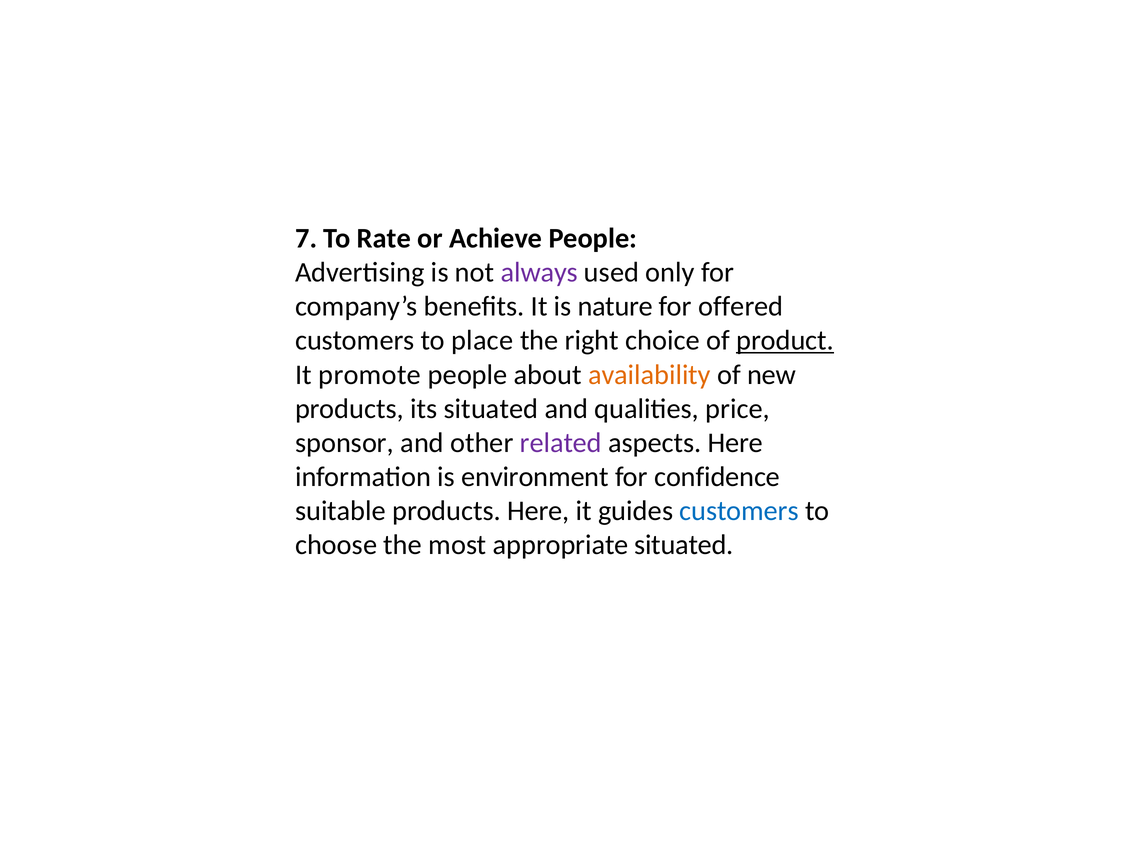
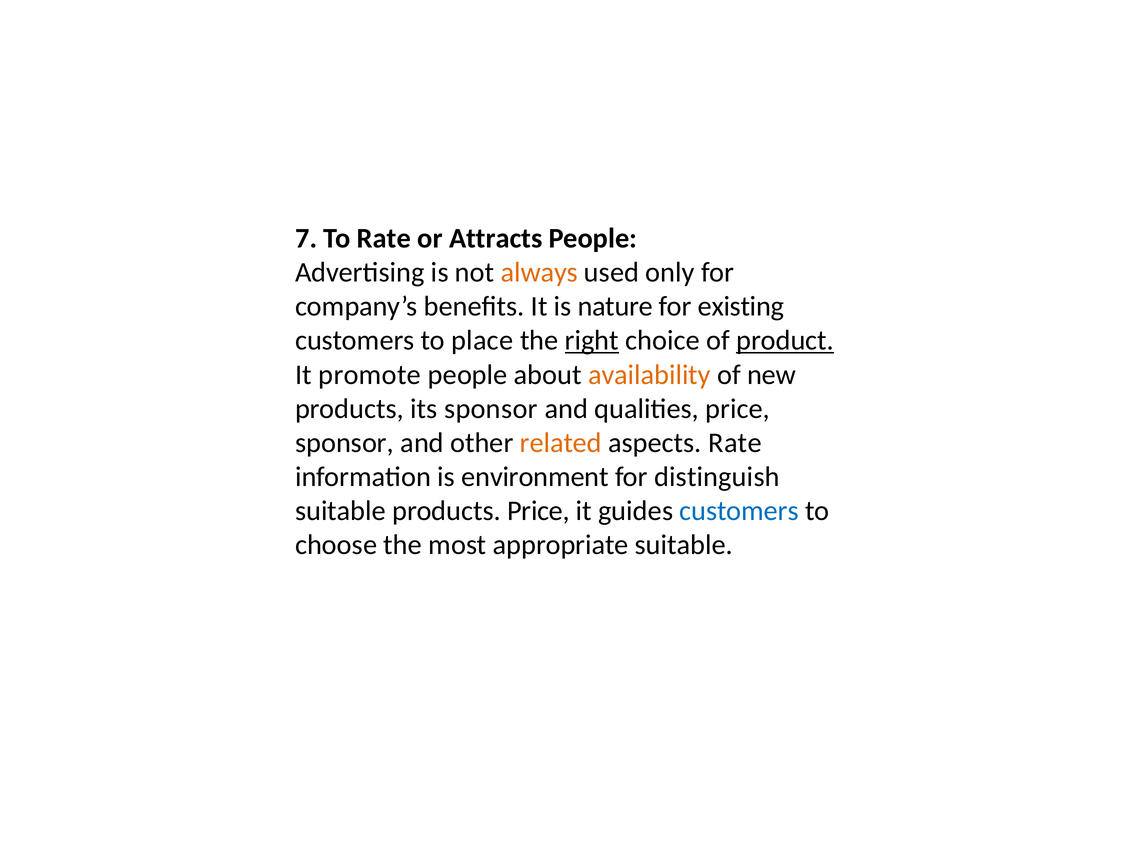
Achieve: Achieve -> Attracts (496, 238)
always colour: purple -> orange (539, 272)
offered: offered -> existing (741, 307)
right underline: none -> present (592, 341)
its situated: situated -> sponsor (491, 409)
related colour: purple -> orange (561, 443)
aspects Here: Here -> Rate (735, 443)
confidence: confidence -> distinguish (717, 477)
products Here: Here -> Price (538, 511)
appropriate situated: situated -> suitable (684, 545)
